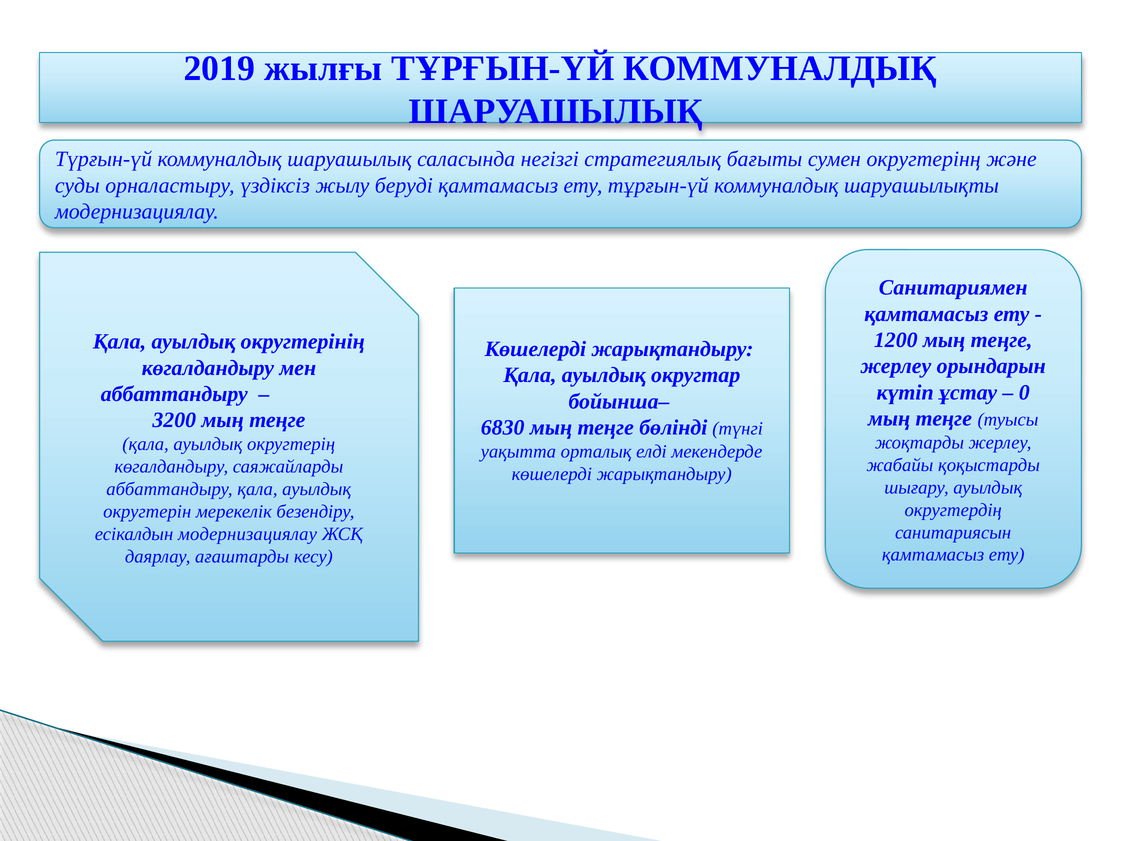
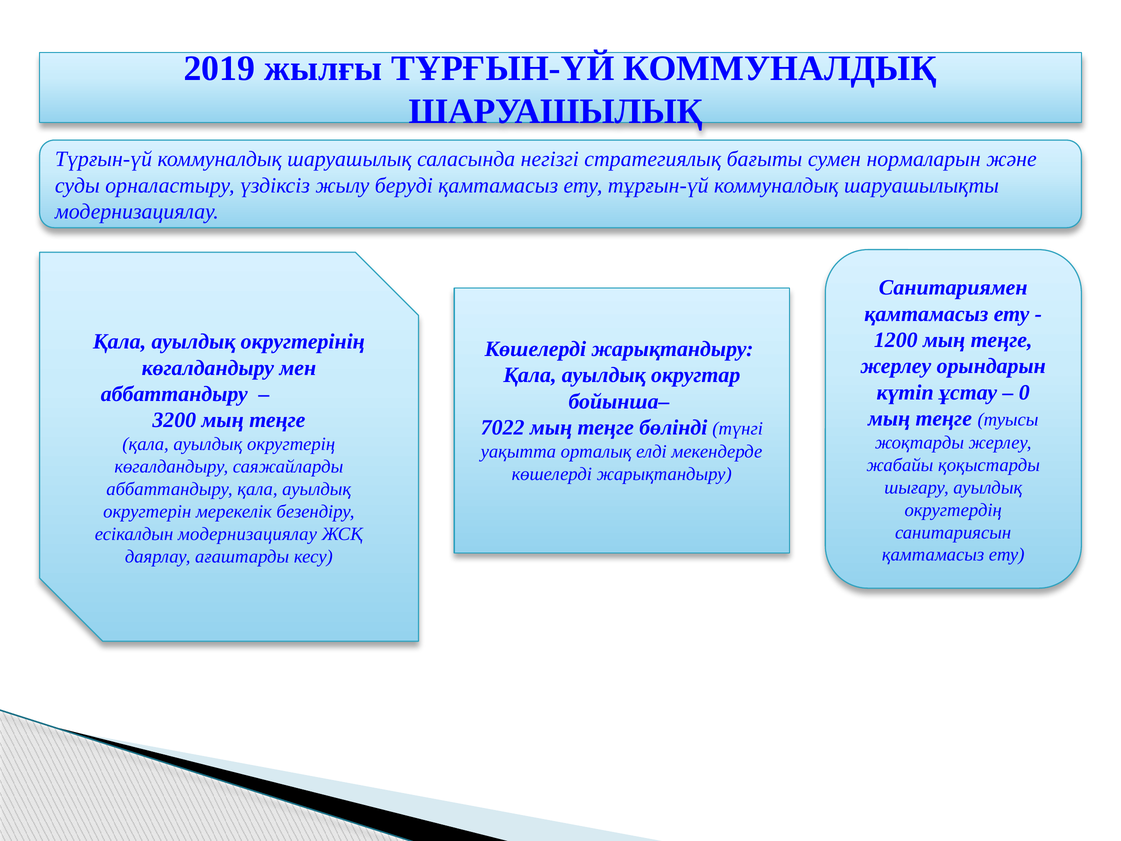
округтерінң: округтерінң -> нормаларын (924, 159)
6830: 6830 -> 7022 (503, 428)
